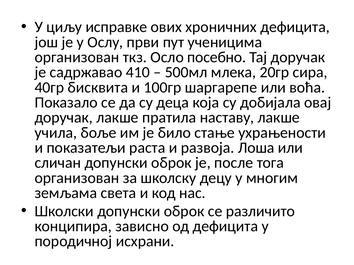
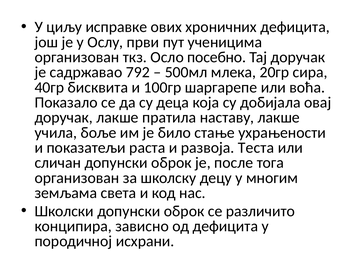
410: 410 -> 792 (138, 72)
Лоша: Лоша -> Теста (256, 148)
